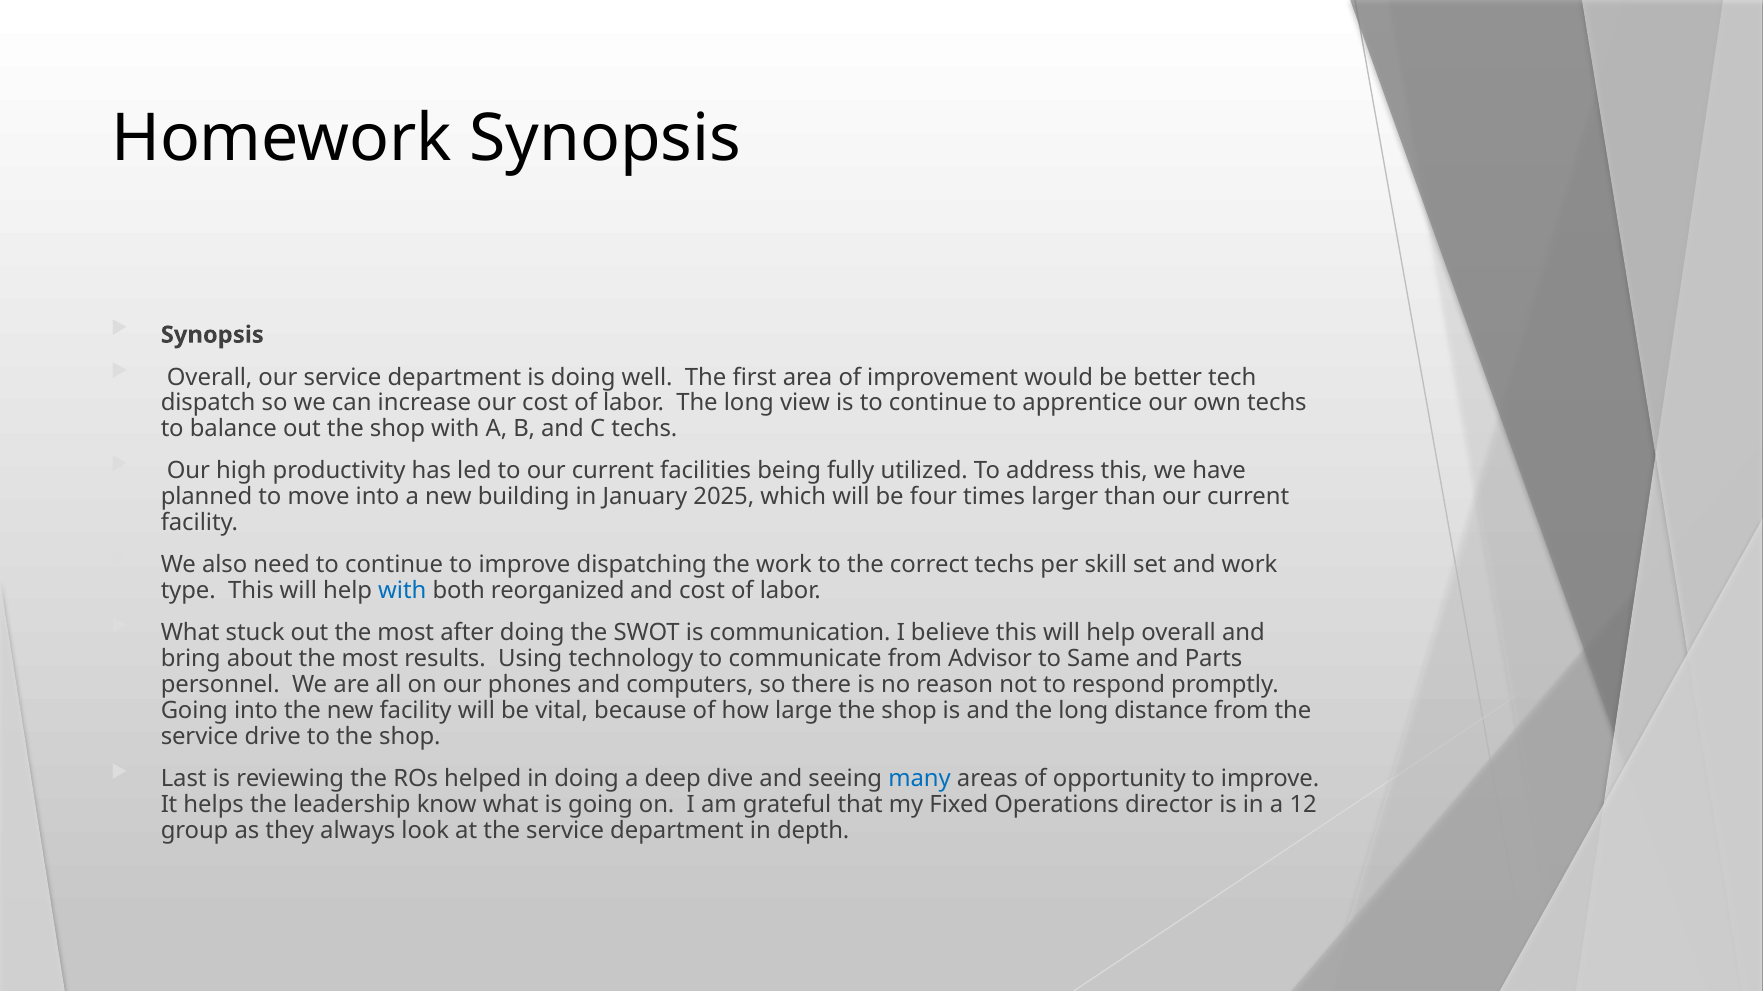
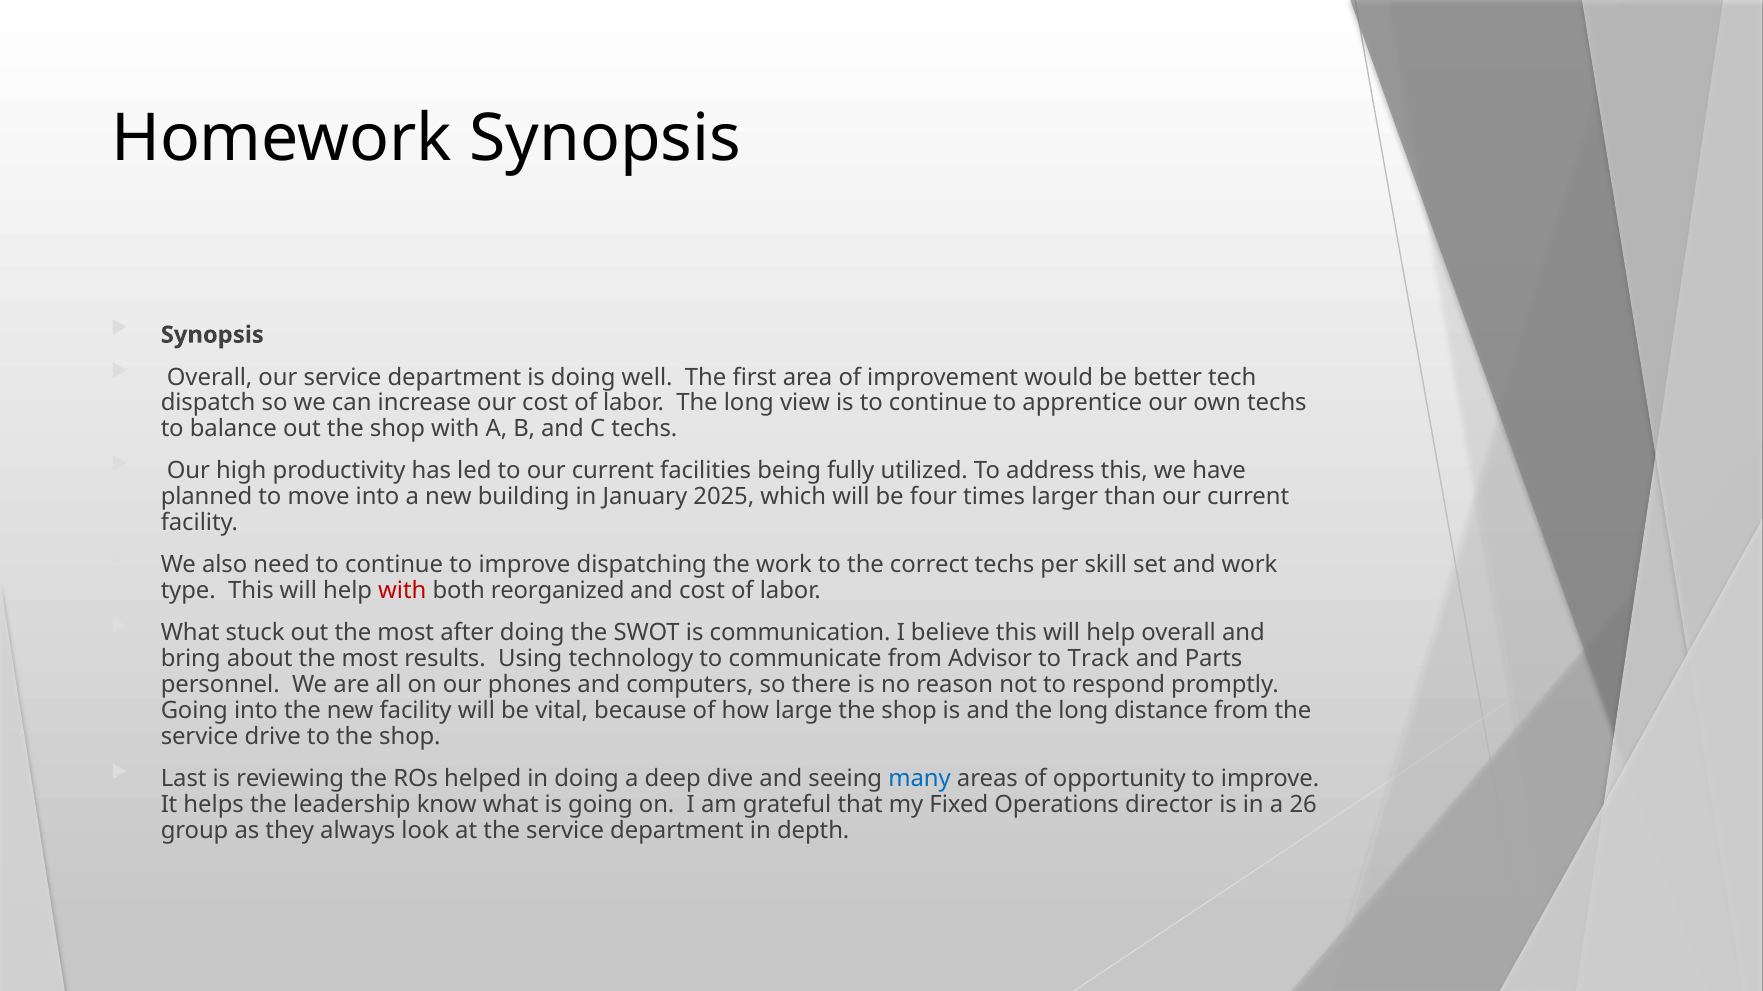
with colour: blue -> red (402, 591)
Same: Same -> Track (1098, 659)
12: 12 -> 26 (1303, 805)
